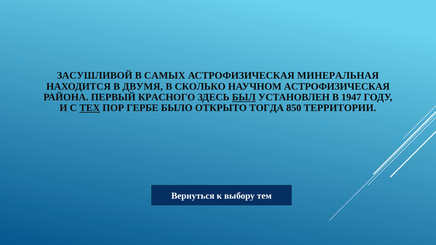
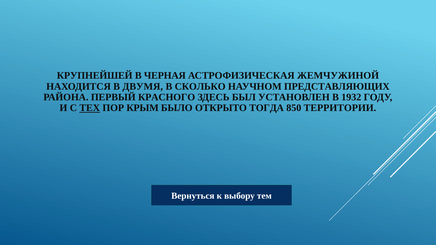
ЗАСУШЛИВОЙ: ЗАСУШЛИВОЙ -> КРУПНЕЙШЕЙ (95, 76)
САМЫХ: САМЫХ -> ЧЕРНАЯ (165, 76)
МИНЕРАЛЬНАЯ: МИНЕРАЛЬНАЯ -> ЖЕМЧУЖИНОЙ (338, 76)
НАУЧНОМ АСТРОФИЗИЧЕСКАЯ: АСТРОФИЗИЧЕСКАЯ -> ПРЕДСТАВЛЯЮЩИХ (337, 87)
БЫЛ underline: present -> none (244, 97)
1947: 1947 -> 1932 (351, 97)
ГЕРБЕ: ГЕРБЕ -> КРЫМ (143, 108)
